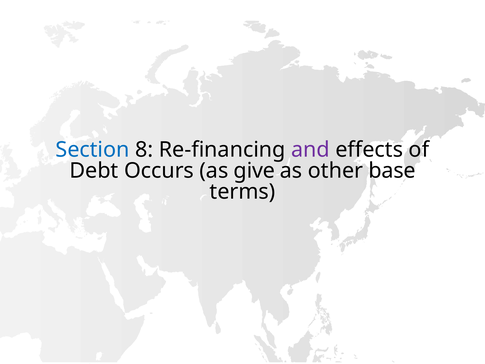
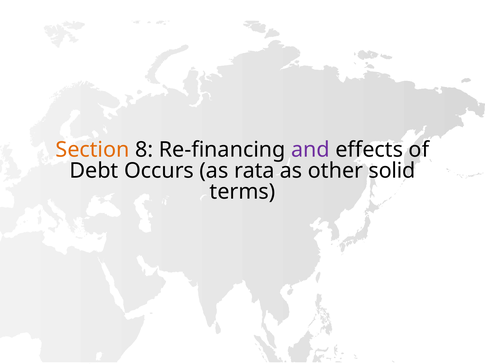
Section colour: blue -> orange (93, 150)
give: give -> rata (254, 171)
base: base -> solid (392, 171)
